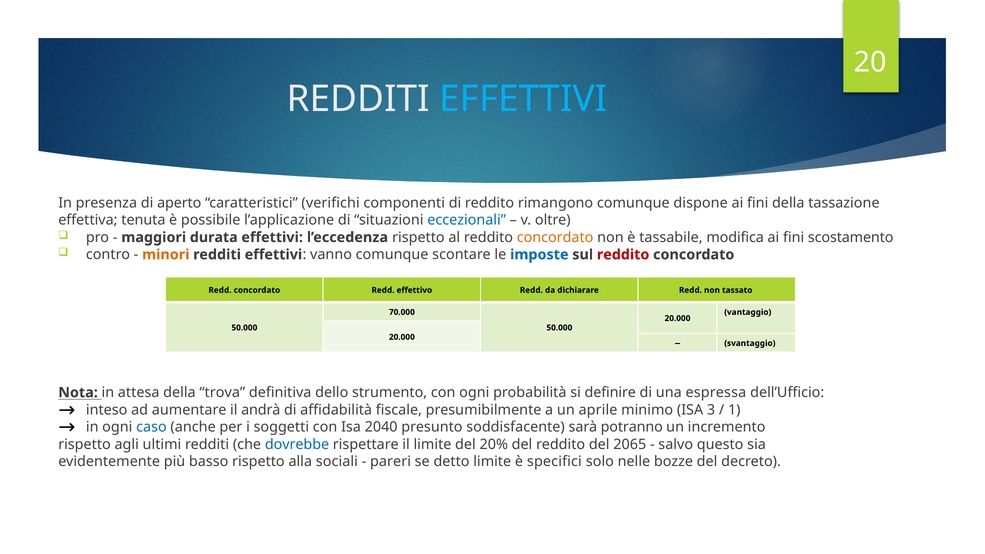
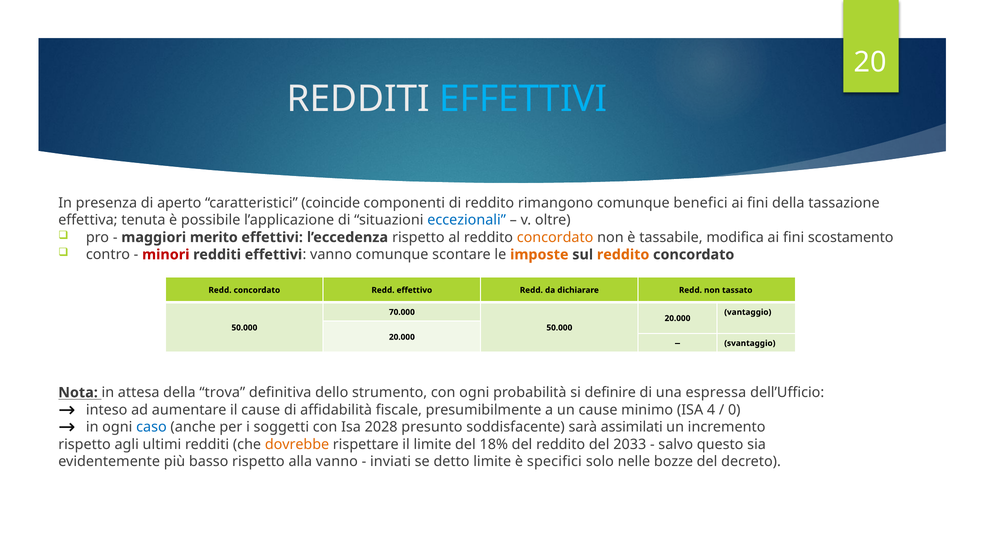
verifichi: verifichi -> coincide (331, 203)
dispone: dispone -> benefici (701, 203)
durata: durata -> merito (214, 237)
minori colour: orange -> red (166, 255)
imposte colour: blue -> orange (539, 255)
reddito colour: red -> orange (623, 255)
il andrà: andrà -> cause (261, 410)
un aprile: aprile -> cause (598, 410)
3: 3 -> 4 (711, 410)
1: 1 -> 0 (734, 410)
2040: 2040 -> 2028 (381, 427)
potranno: potranno -> assimilati (632, 427)
dovrebbe colour: blue -> orange (297, 444)
20%: 20% -> 18% (494, 444)
2065: 2065 -> 2033 (630, 444)
alla sociali: sociali -> vanno (337, 462)
pareri: pareri -> inviati (391, 462)
